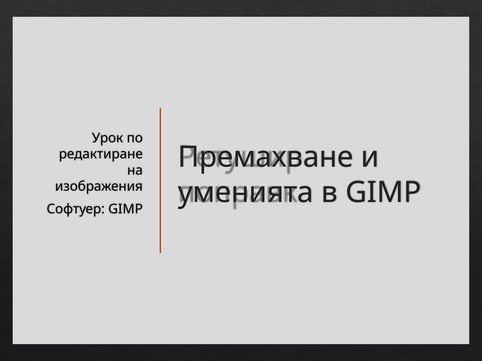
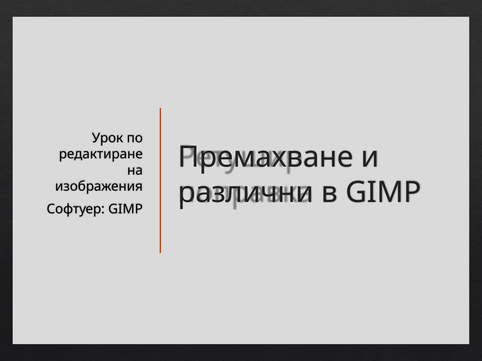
уменията: уменията -> различни (246, 193)
